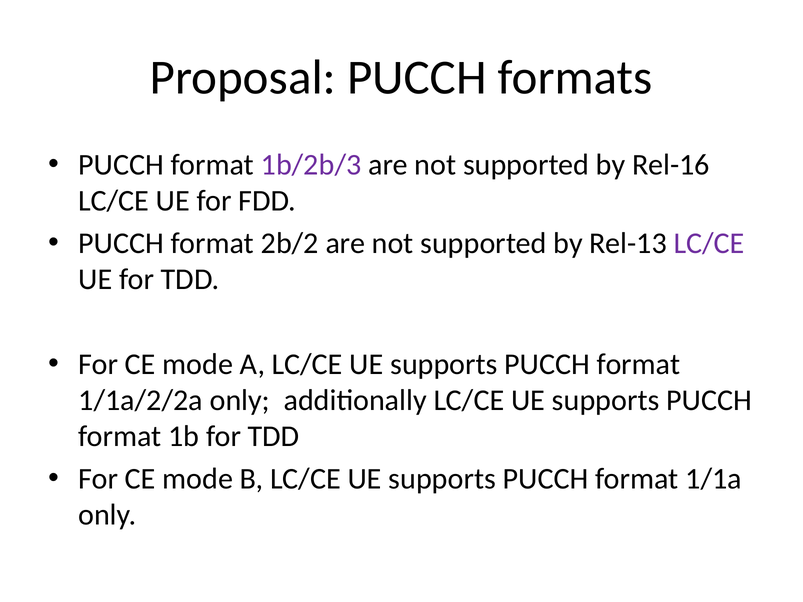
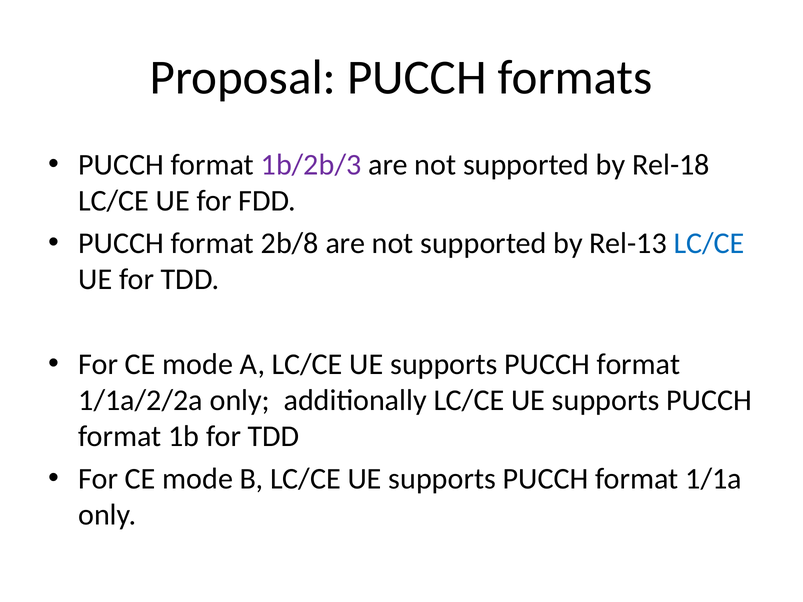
Rel-16: Rel-16 -> Rel-18 (671, 165)
2b/2: 2b/2 -> 2b/8 (290, 243)
LC/CE colour: purple -> blue (709, 243)
